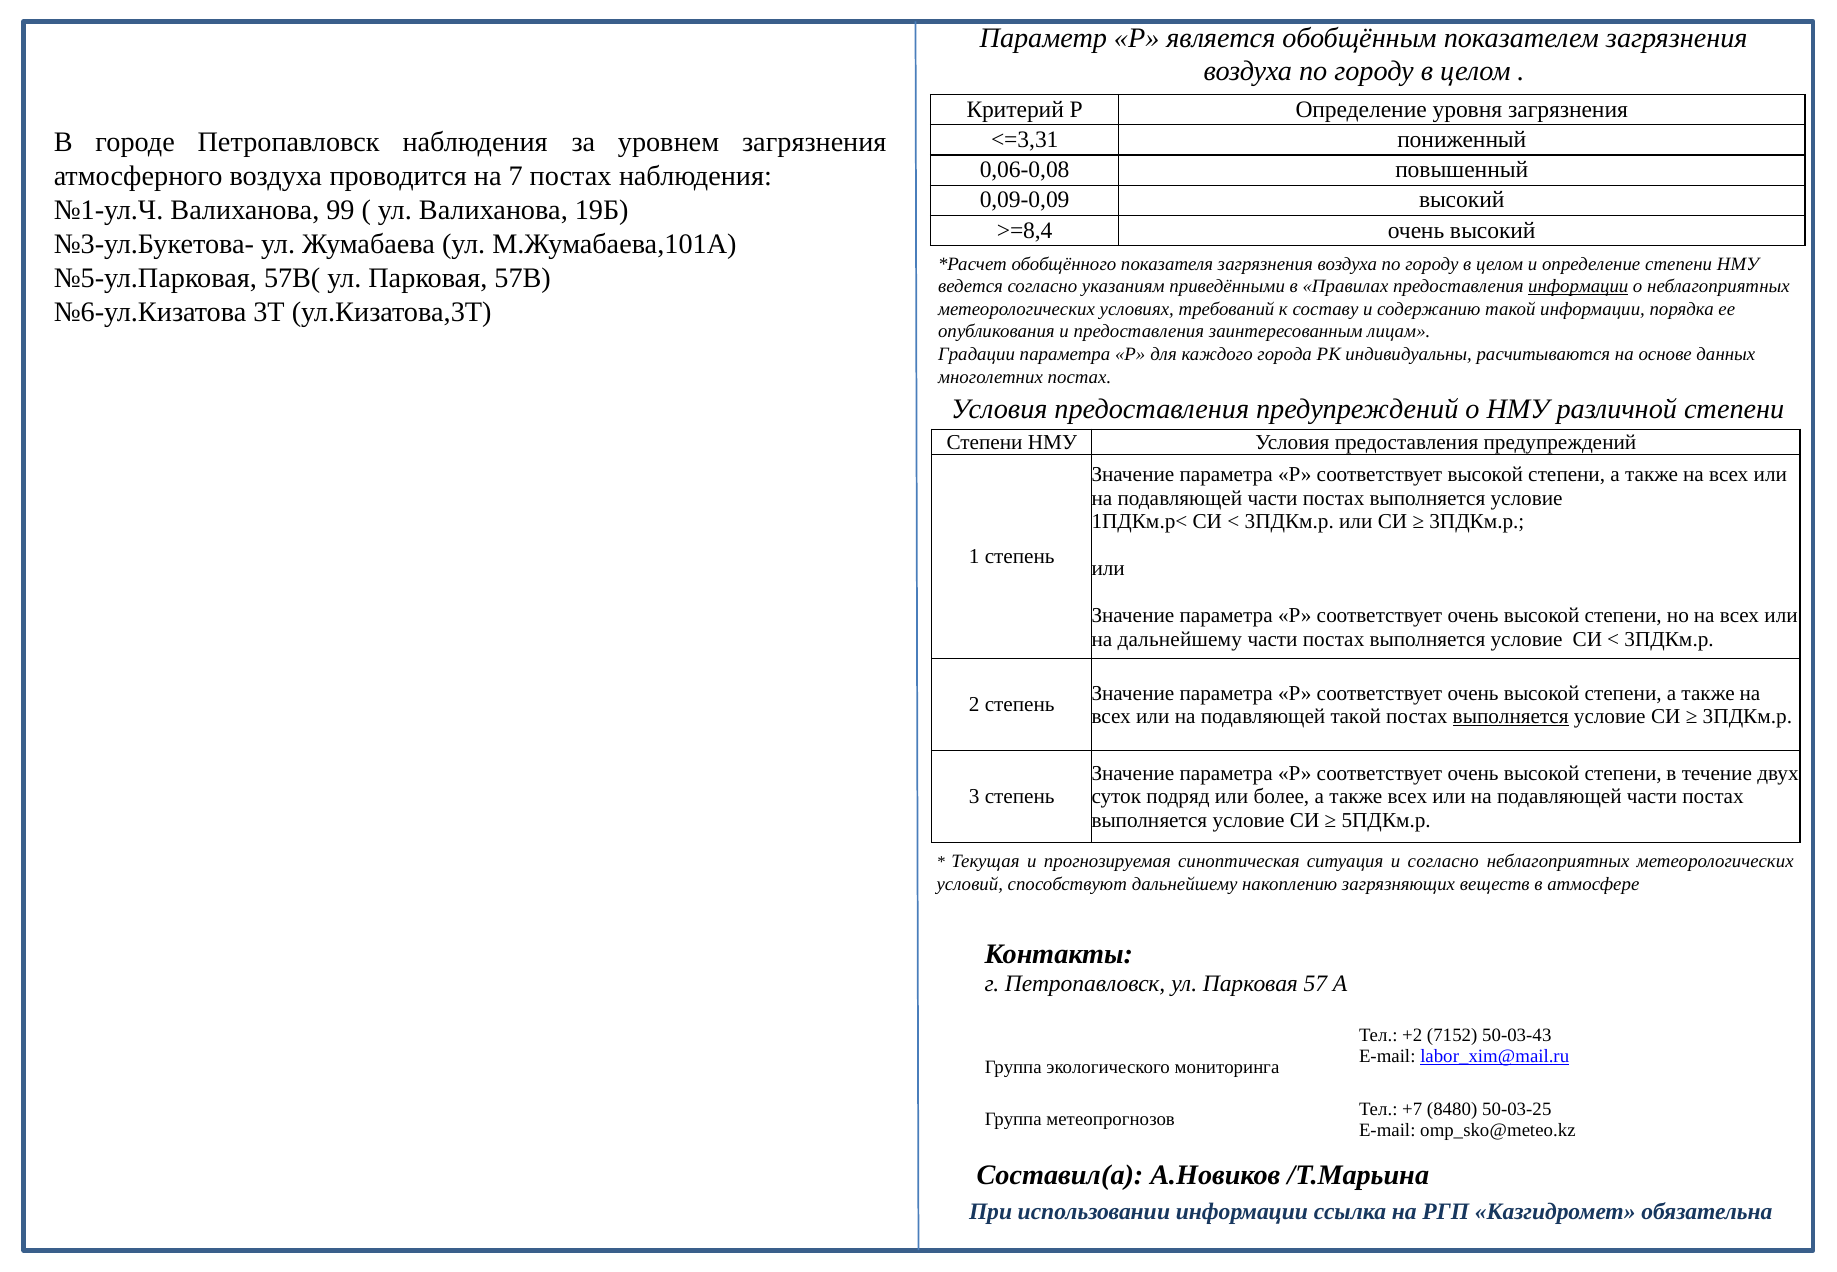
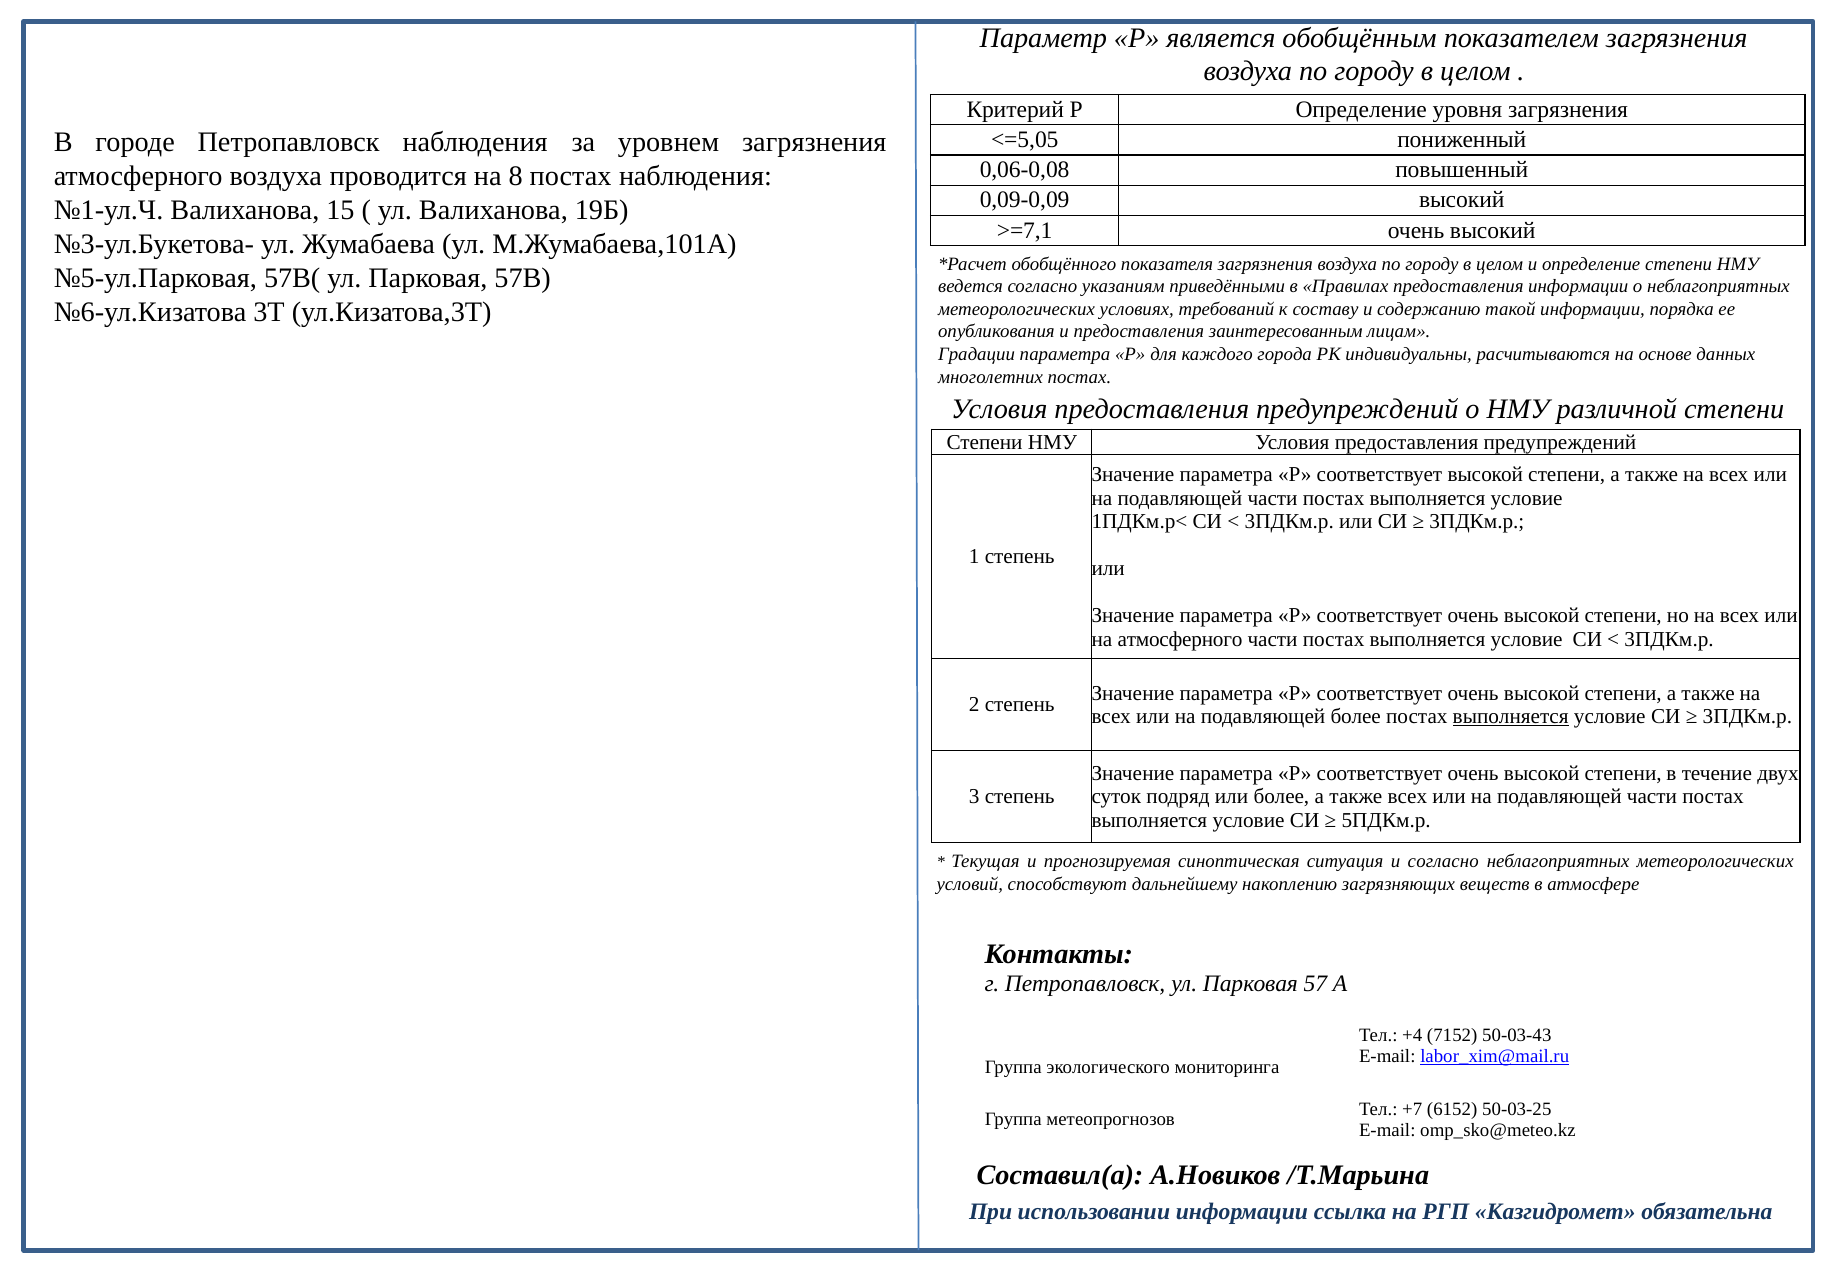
<=3,31: <=3,31 -> <=5,05 (1025, 140)
7: 7 -> 8 (516, 176)
99: 99 -> 15 (340, 210)
>=8,4: >=8,4 -> >=7,1 (1025, 230)
информации underline: present -> none (1578, 286)
на дальнейшему: дальнейшему -> атмосферного (1180, 639)
подавляющей такой: такой -> более (1356, 717)
+2: +2 -> +4 (1412, 1035)
8480: 8480 -> 6152 (1452, 1109)
